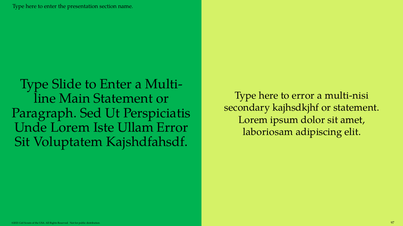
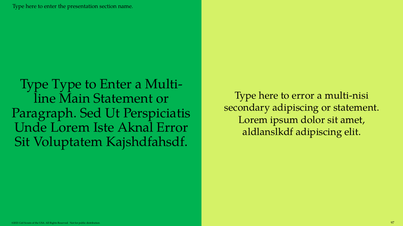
Type Slide: Slide -> Type (67, 84)
secondary kajhsdkjhf: kajhsdkjhf -> adipiscing (296, 108)
Ullam: Ullam -> Aknal (136, 128)
laboriosam: laboriosam -> aldlanslkdf (268, 132)
